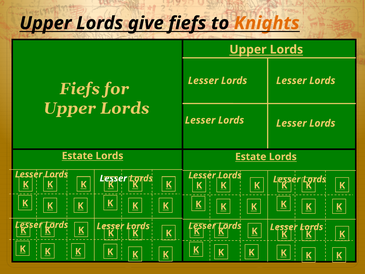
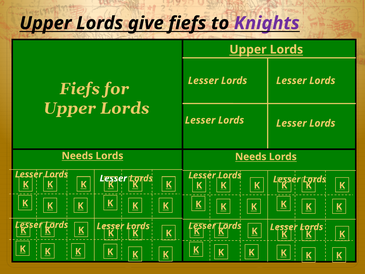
Knights colour: orange -> purple (267, 23)
Estate: Estate -> Needs (77, 156)
Estate: Estate -> Needs (251, 157)
